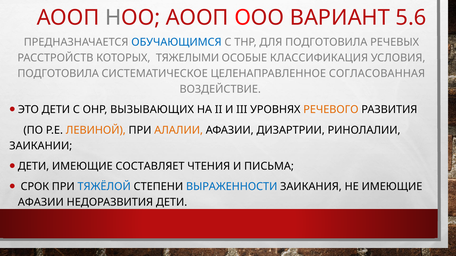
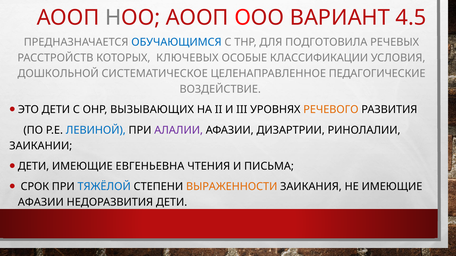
5.6: 5.6 -> 4.5 (411, 18)
ТЯЖЕЛЫМИ: ТЯЖЕЛЫМИ -> КЛЮЧЕВЫХ (187, 58)
КЛАССИФИКАЦИЯ: КЛАССИФИКАЦИЯ -> КЛАССИФИКАЦИИ (319, 58)
ПОДГОТОВИЛА: ПОДГОТОВИЛА -> ДОШКОЛЬНОЙ (58, 74)
СОГЛАСОВАННАЯ: СОГЛАСОВАННАЯ -> ПЕДАГОГИЧЕСКИЕ (377, 74)
ЛЕВИНОЙ colour: orange -> blue (96, 130)
АЛАЛИИ colour: orange -> purple (179, 130)
СОСТАВЛЯЕТ: СОСТАВЛЯЕТ -> ЕВГЕНЬЕВНА (150, 167)
ВЫРАЖЕННОСТИ colour: blue -> orange (232, 187)
